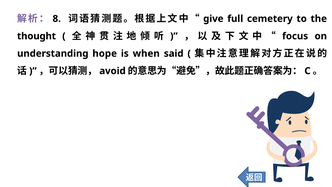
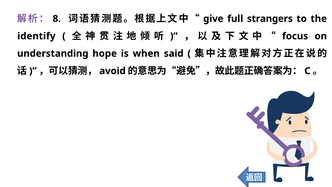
cemetery: cemetery -> strangers (270, 19)
thought: thought -> identify (36, 36)
